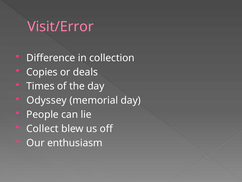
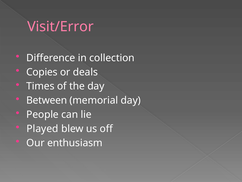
Odyssey: Odyssey -> Between (47, 100)
Collect: Collect -> Played (42, 128)
